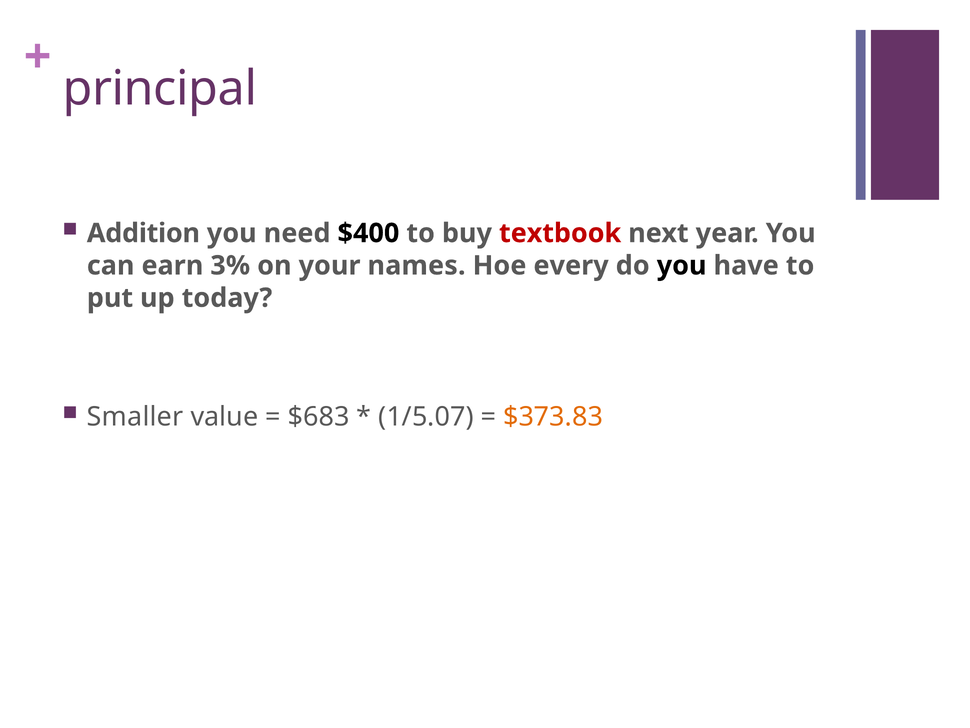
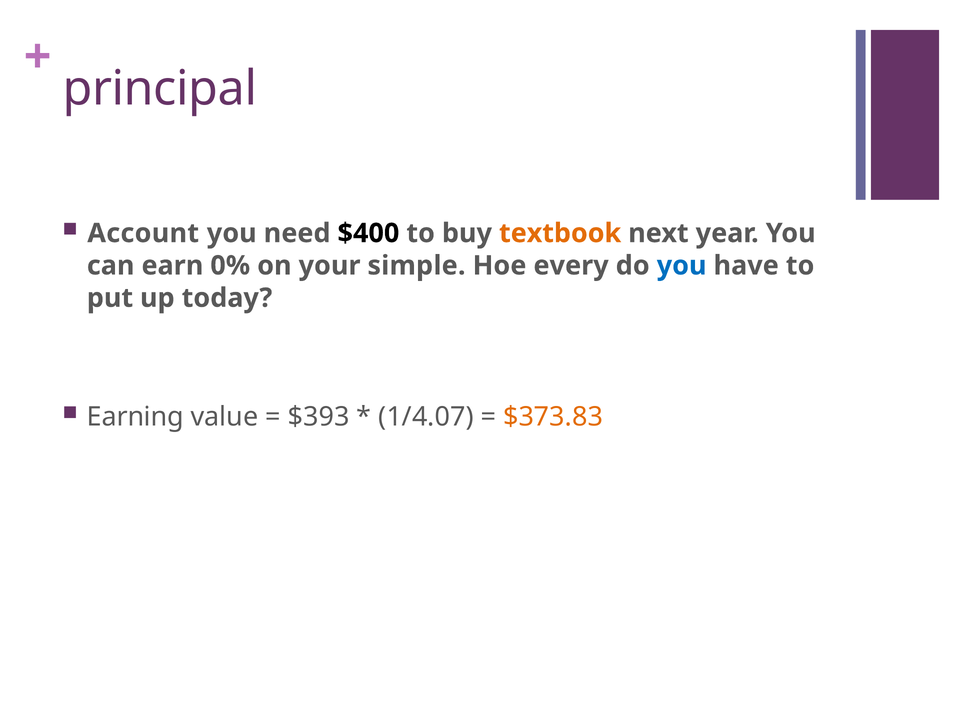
Addition: Addition -> Account (143, 233)
textbook colour: red -> orange (560, 233)
3%: 3% -> 0% (230, 265)
names: names -> simple (416, 265)
you colour: black -> blue (682, 265)
Smaller: Smaller -> Earning (135, 416)
$683: $683 -> $393 (319, 416)
1/5.07: 1/5.07 -> 1/4.07 (426, 416)
